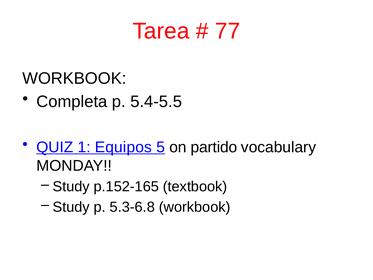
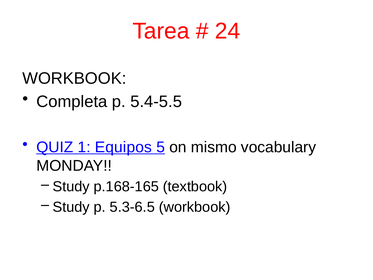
77: 77 -> 24 (228, 31)
partido: partido -> mismo (214, 147)
p.152-165: p.152-165 -> p.168-165 (126, 187)
5.3-6.8: 5.3-6.8 -> 5.3-6.5 (132, 207)
